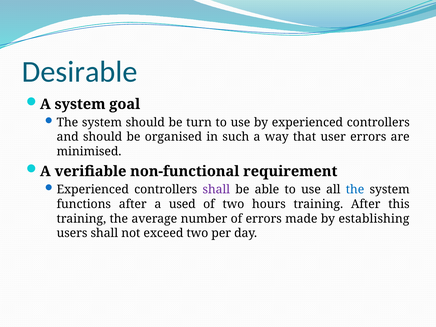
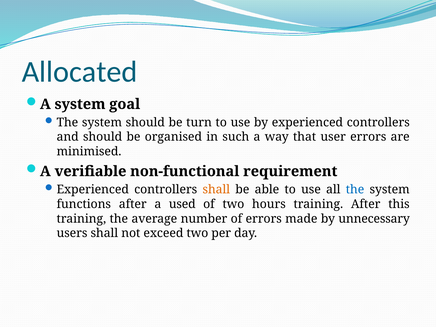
Desirable: Desirable -> Allocated (80, 72)
shall colour: purple -> orange (216, 190)
establishing: establishing -> unnecessary (374, 219)
